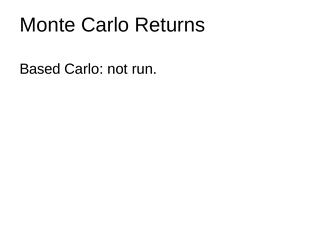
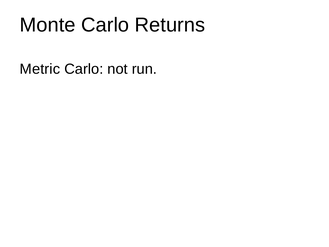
Based: Based -> Metric (40, 69)
